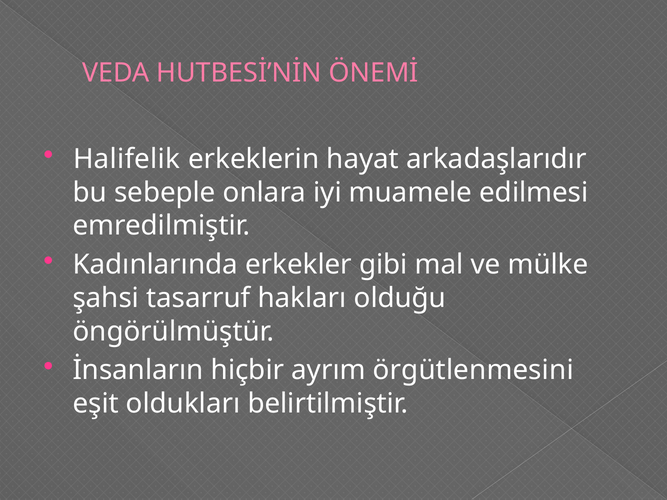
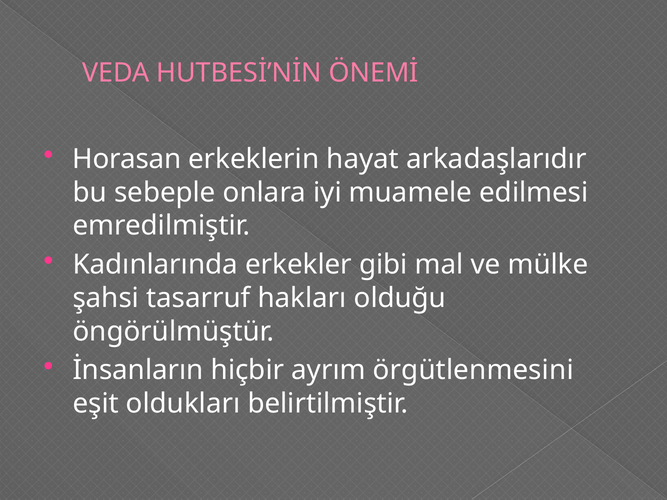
Halifelik: Halifelik -> Horasan (127, 159)
